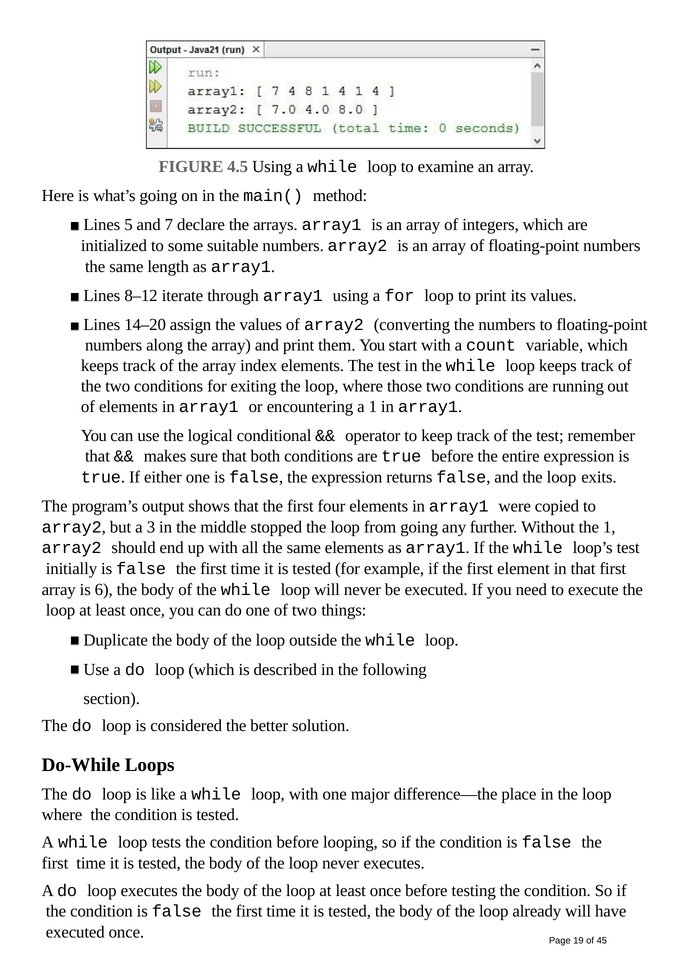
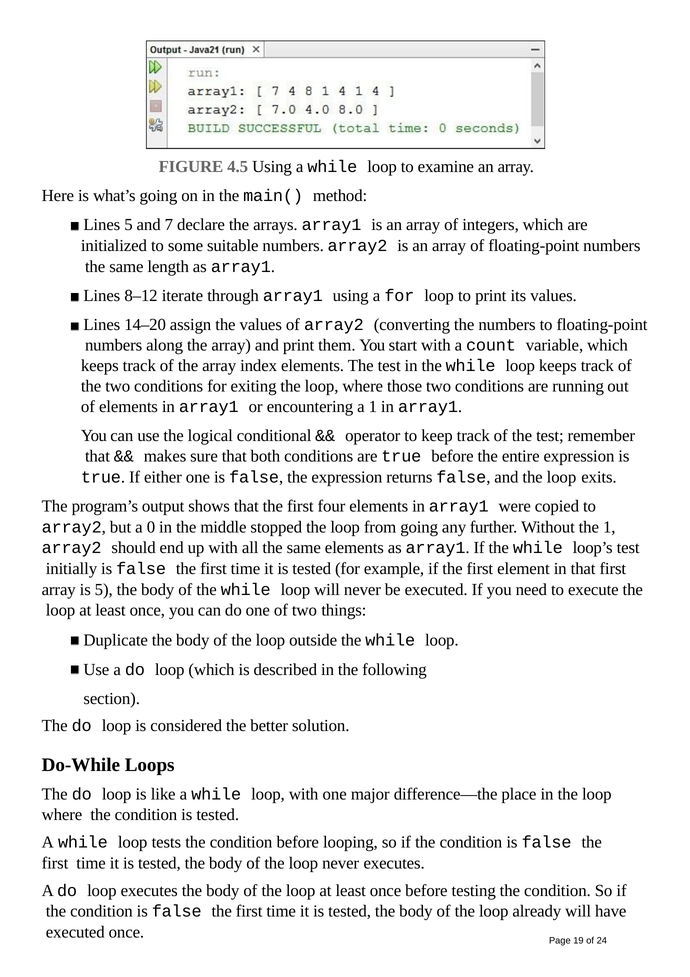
3: 3 -> 0 (151, 527)
is 6: 6 -> 5 (104, 589)
45: 45 -> 24 (602, 940)
